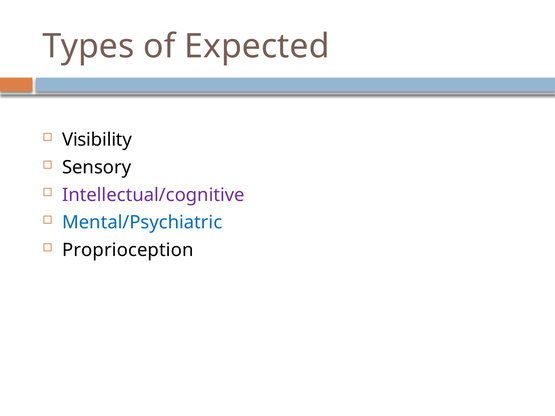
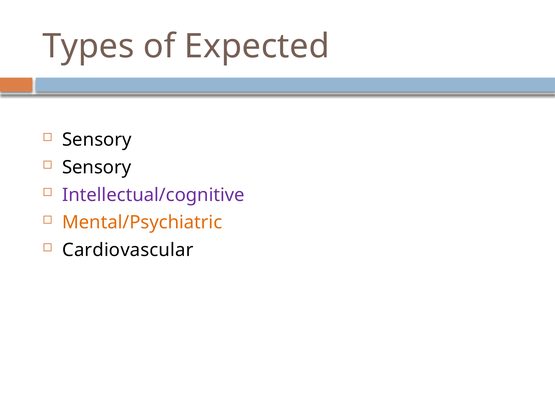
Visibility: Visibility -> Sensory (97, 140)
Mental/Psychiatric colour: blue -> orange (142, 223)
Proprioception: Proprioception -> Cardiovascular (128, 250)
